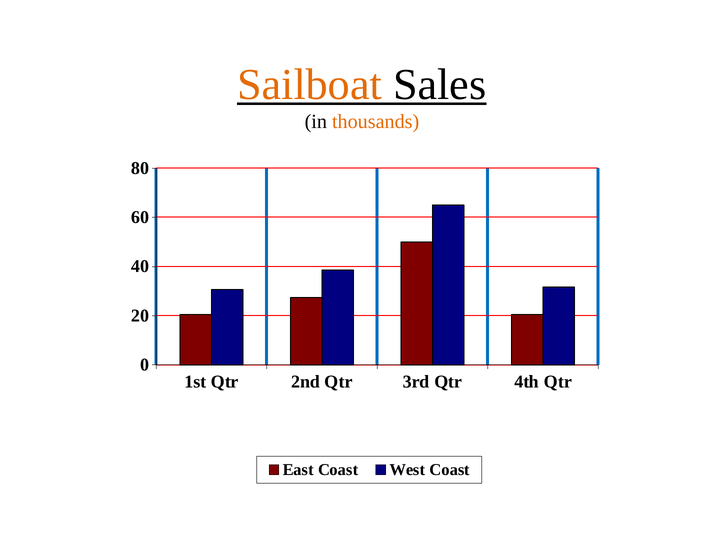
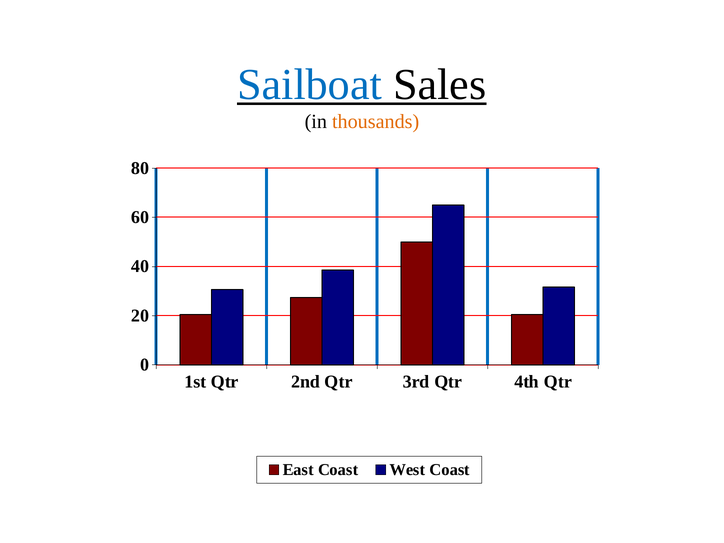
Sailboat colour: orange -> blue (310, 85)
